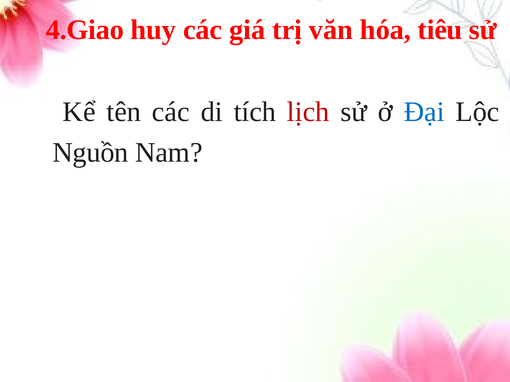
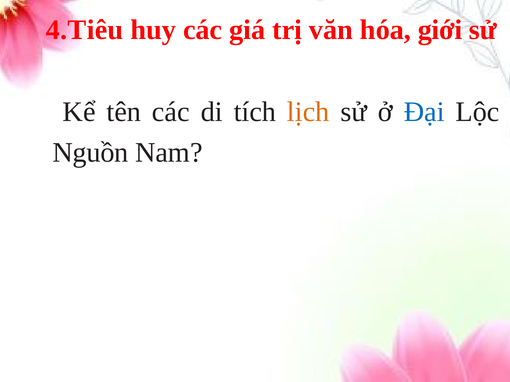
4.Giao: 4.Giao -> 4.Tiêu (85, 30)
tiêu: tiêu -> giới (440, 30)
lịch colour: red -> orange (308, 112)
